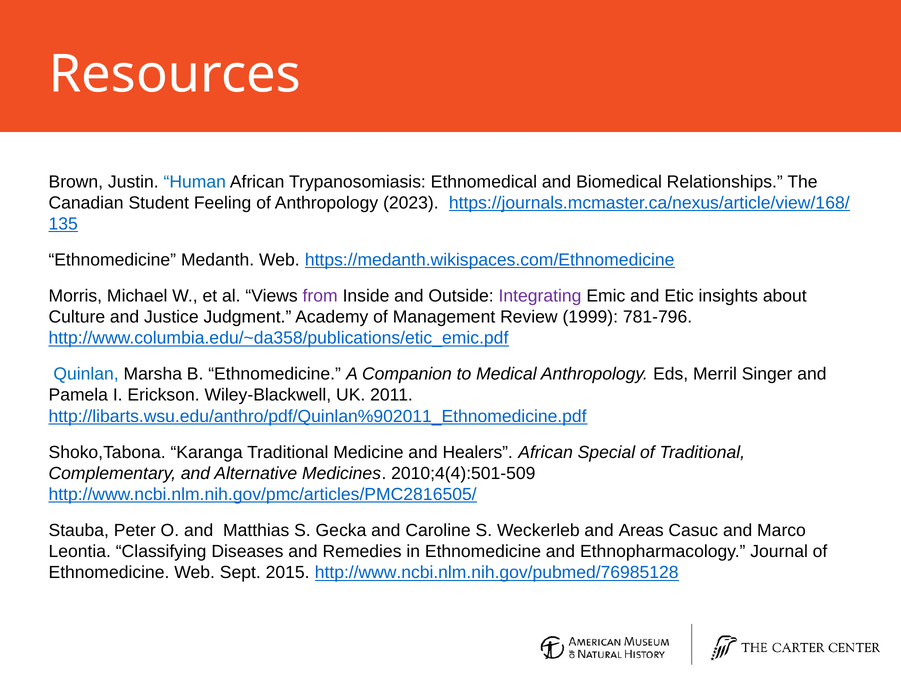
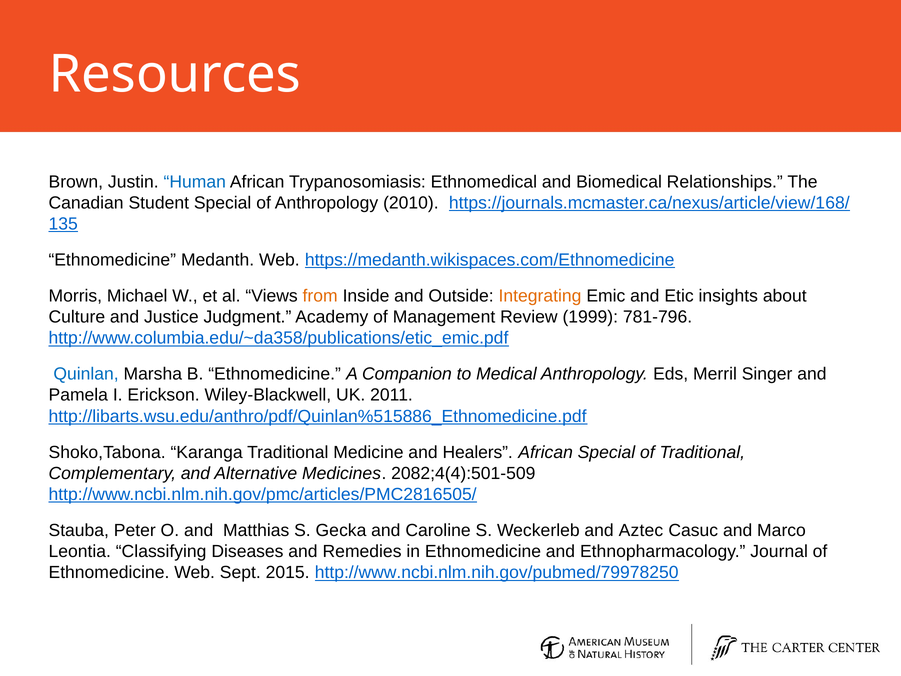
Student Feeling: Feeling -> Special (223, 203)
2023: 2023 -> 2010 (411, 203)
from colour: purple -> orange (320, 296)
Integrating colour: purple -> orange (540, 296)
http://libarts.wsu.edu/anthro/pdf/Quinlan%902011_Ethnomedicine.pdf: http://libarts.wsu.edu/anthro/pdf/Quinlan%902011_Ethnomedicine.pdf -> http://libarts.wsu.edu/anthro/pdf/Quinlan%515886_Ethnomedicine.pdf (318, 416)
2010;4(4):501-509: 2010;4(4):501-509 -> 2082;4(4):501-509 (463, 473)
Areas: Areas -> Aztec (641, 530)
http://www.ncbi.nlm.nih.gov/pubmed/76985128: http://www.ncbi.nlm.nih.gov/pubmed/76985128 -> http://www.ncbi.nlm.nih.gov/pubmed/79978250 (497, 572)
